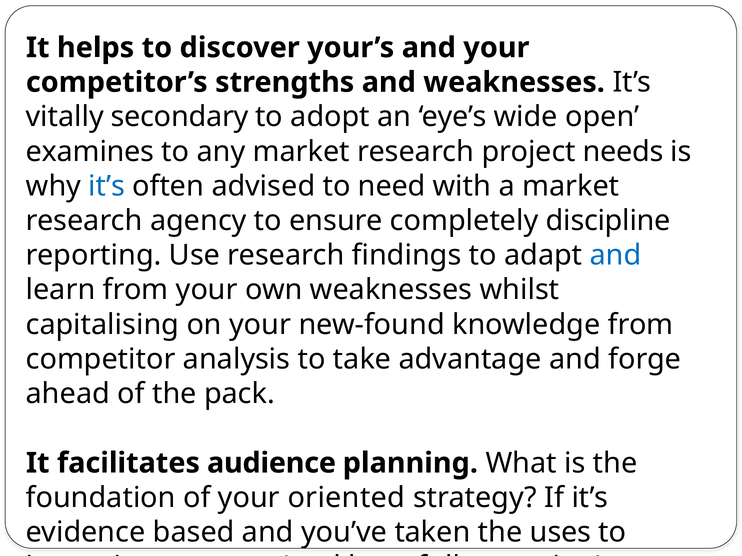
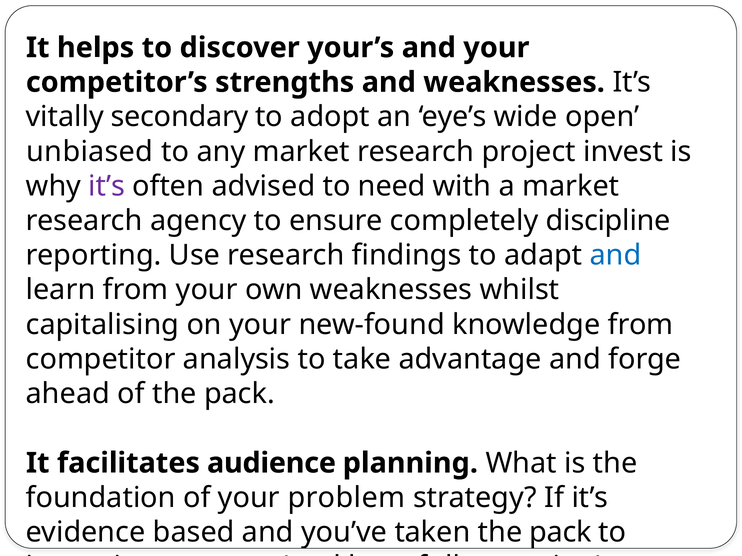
examines: examines -> unbiased (90, 152)
project needs: needs -> invest (623, 152)
it’s colour: blue -> purple (107, 186)
oriented: oriented -> problem (346, 498)
taken the uses: uses -> pack (561, 533)
